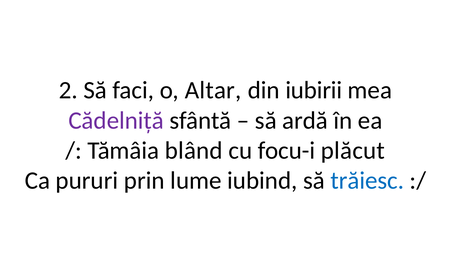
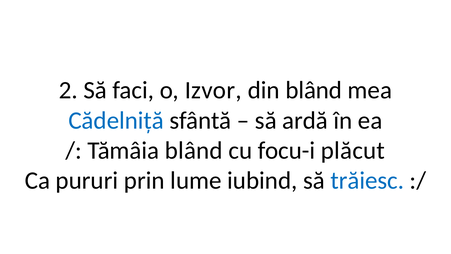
Altar: Altar -> Izvor (213, 90)
din iubirii: iubirii -> blând (314, 90)
Cădelniță colour: purple -> blue (116, 120)
